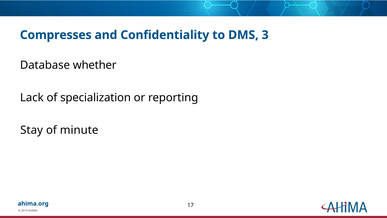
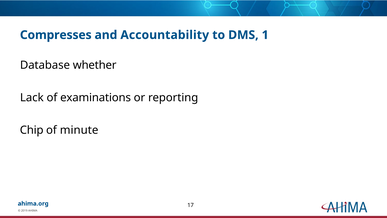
Confidentiality: Confidentiality -> Accountability (165, 35)
3: 3 -> 1 (265, 35)
specialization: specialization -> examinations (96, 97)
Stay: Stay -> Chip (32, 130)
